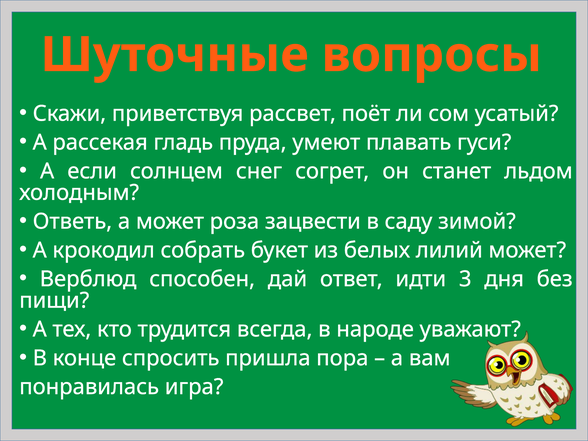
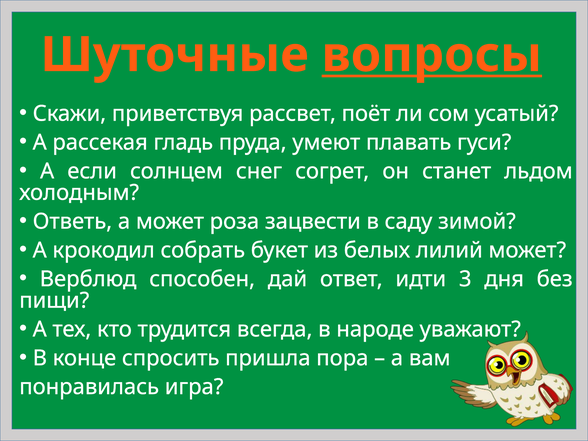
вопросы underline: none -> present (432, 55)
